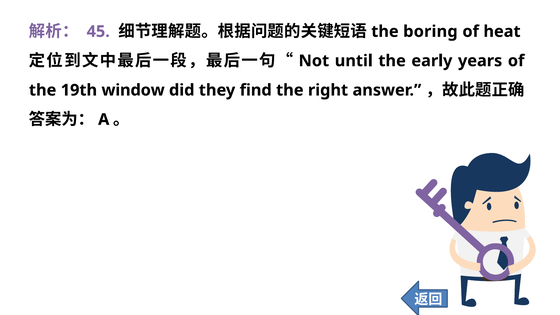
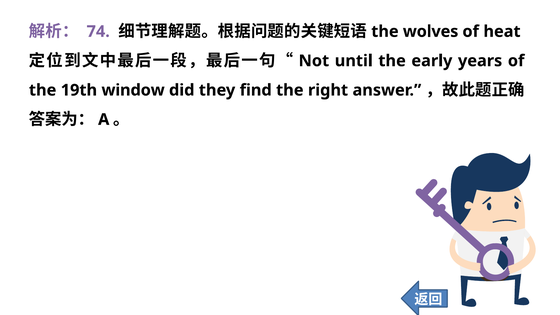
45: 45 -> 74 (98, 31)
boring: boring -> wolves (431, 31)
